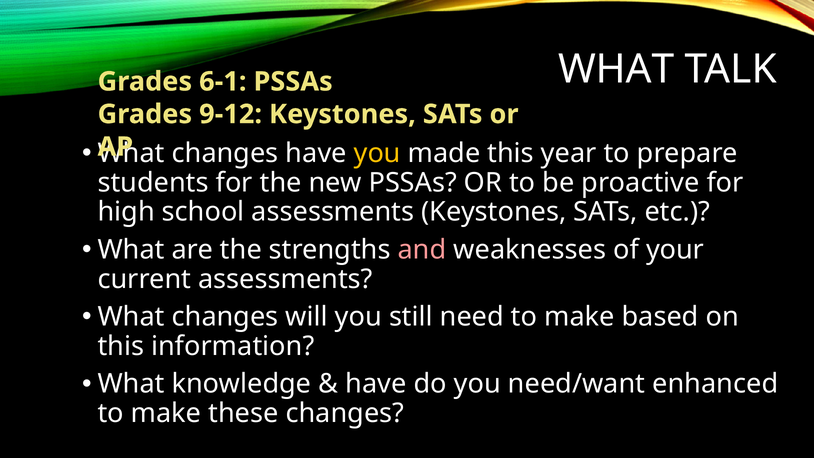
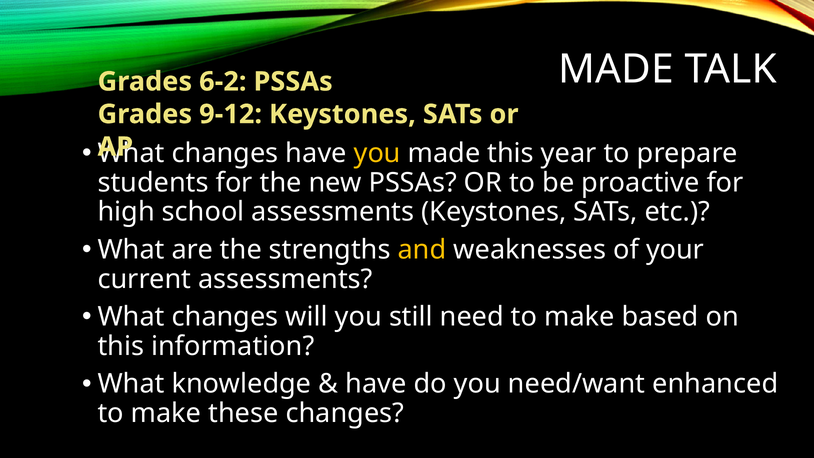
WHAT: WHAT -> MADE (616, 69)
6-1: 6-1 -> 6-2 (223, 82)
and colour: pink -> yellow (422, 250)
